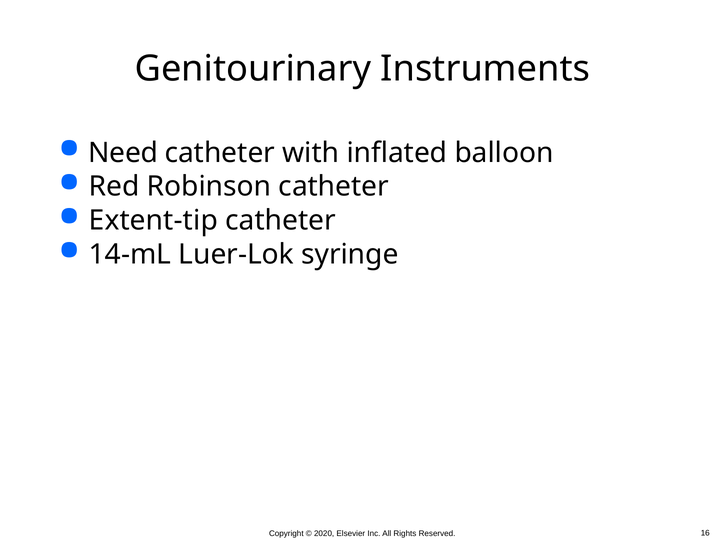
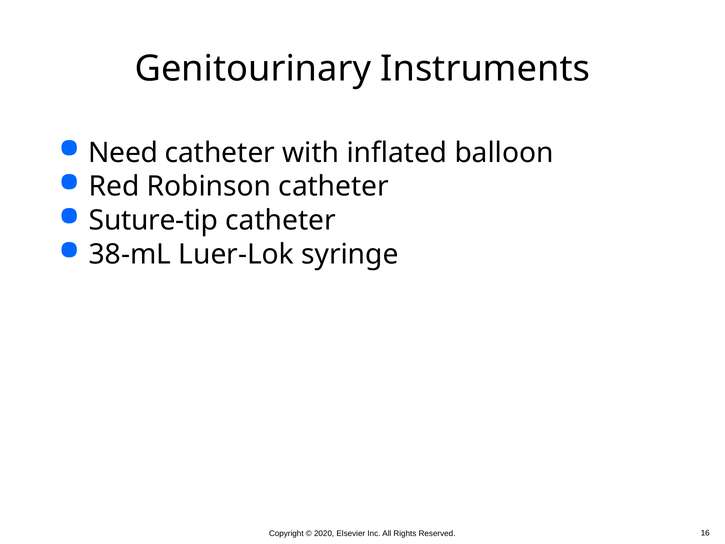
Extent-tip: Extent-tip -> Suture-tip (154, 220)
14-mL: 14-mL -> 38-mL (130, 254)
